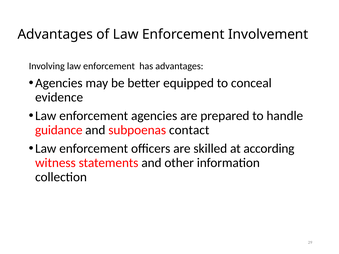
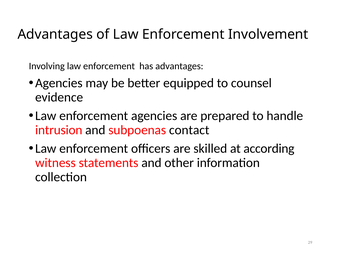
conceal: conceal -> counsel (251, 83)
guidance: guidance -> intrusion (59, 130)
